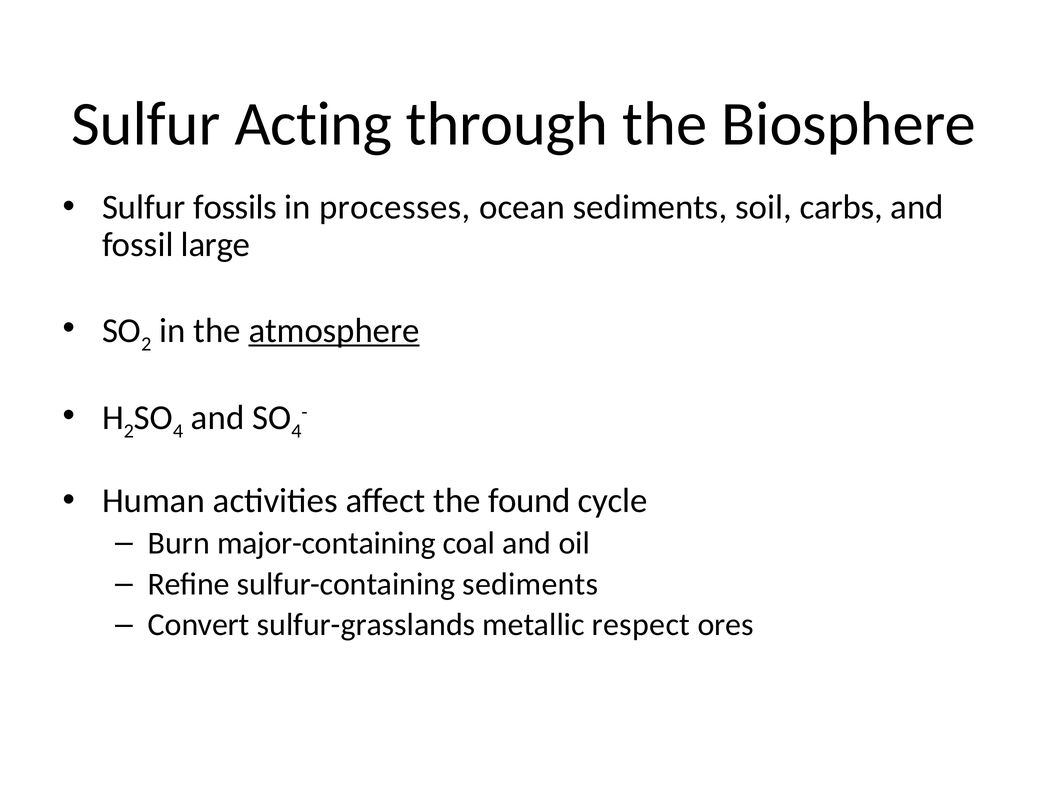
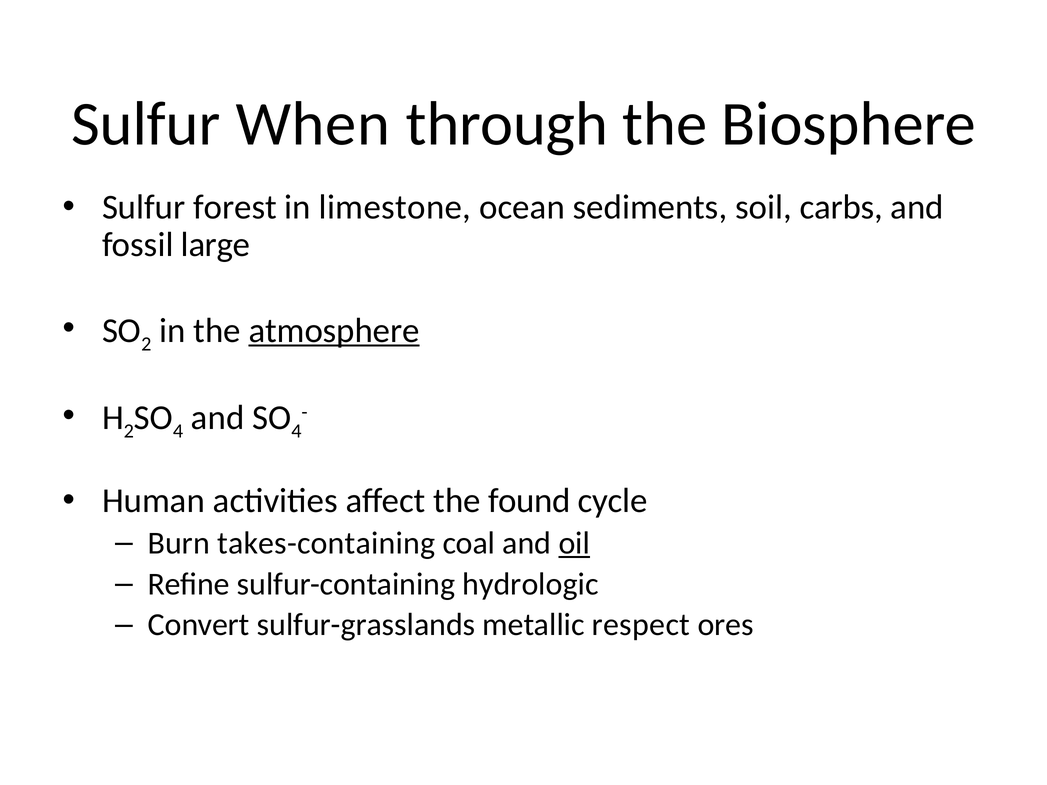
Acting: Acting -> When (313, 124)
fossils: fossils -> forest (235, 207)
processes: processes -> limestone (395, 207)
major-containing: major-containing -> takes-containing (326, 543)
oil underline: none -> present (574, 543)
sulfur-containing sediments: sediments -> hydrologic (530, 584)
